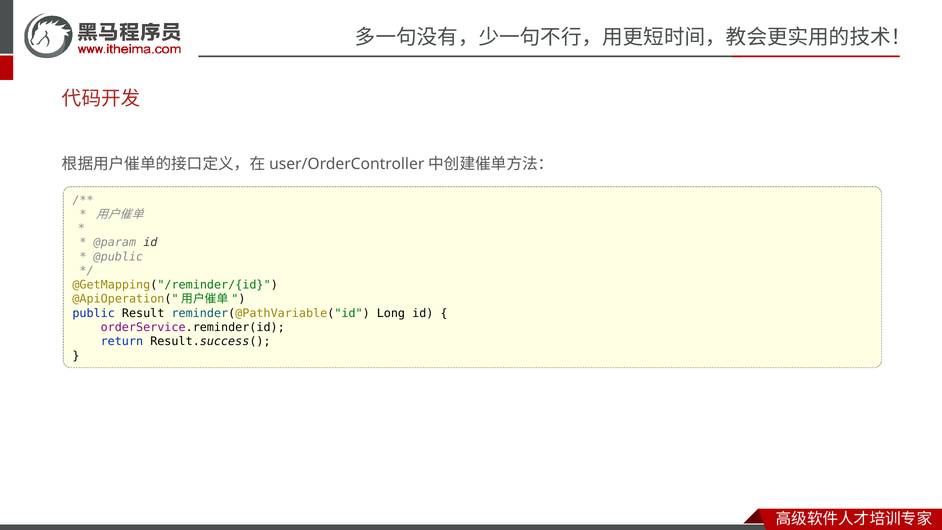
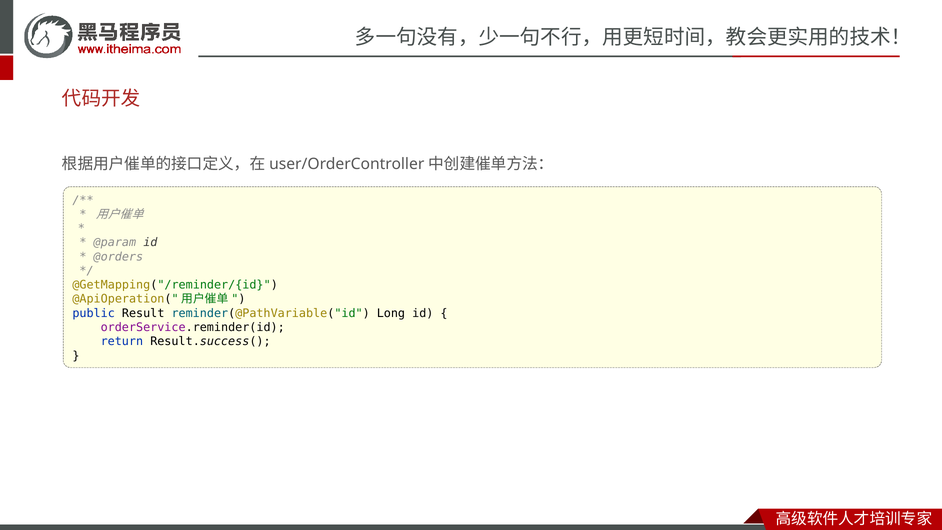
@public: @public -> @orders (118, 257)
